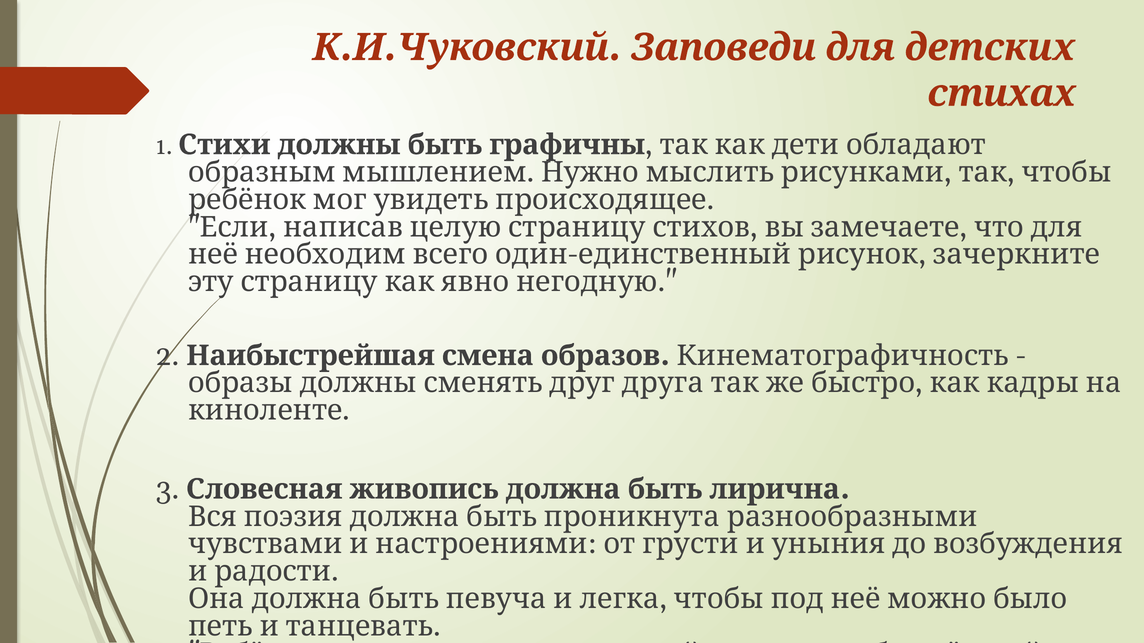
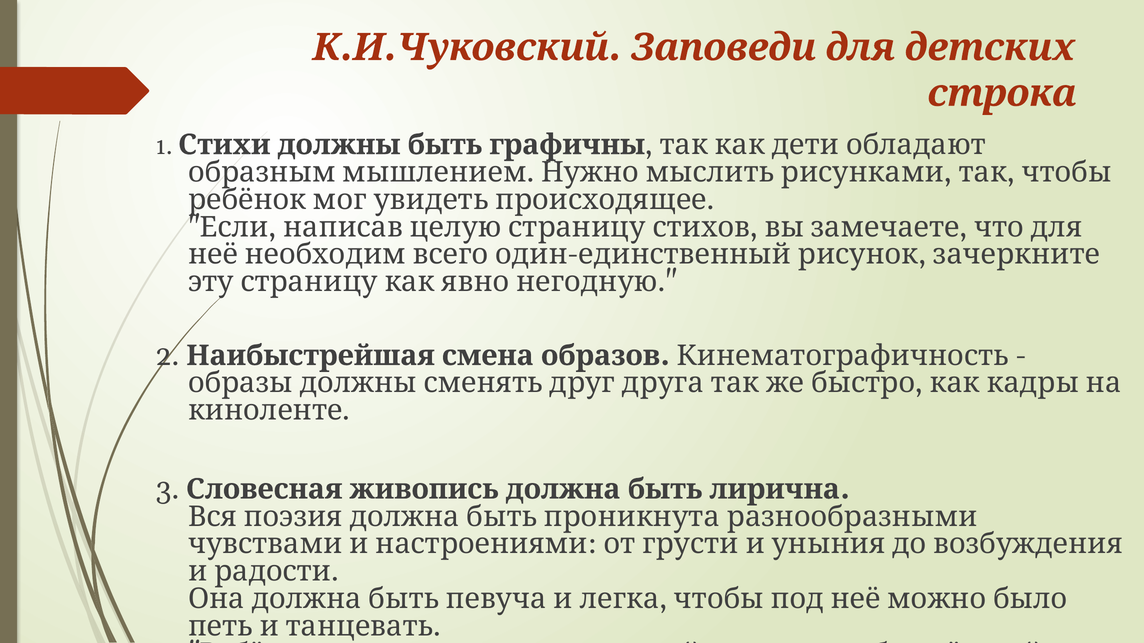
стихах: стихах -> строка (1002, 93)
